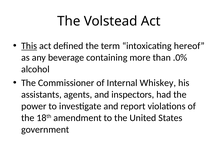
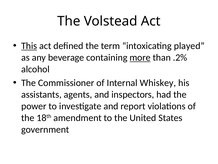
hereof: hereof -> played (189, 46)
more underline: none -> present (140, 57)
.0%: .0% -> .2% (180, 57)
